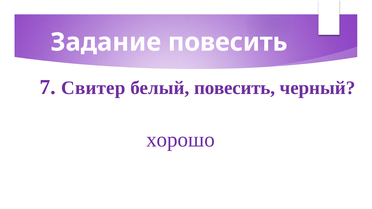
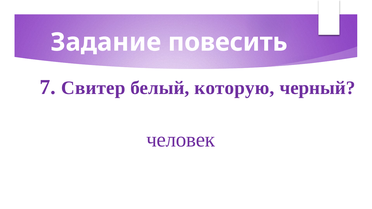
белый повесить: повесить -> которую (234, 88)
хорошо: хорошо -> человек (181, 140)
